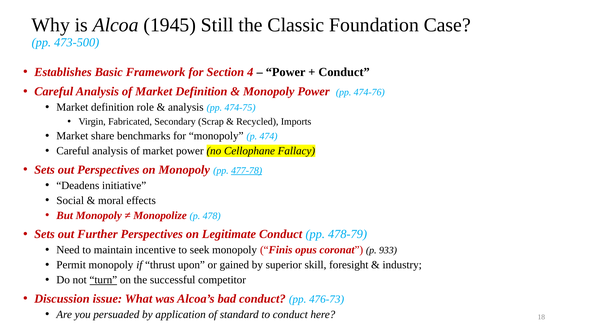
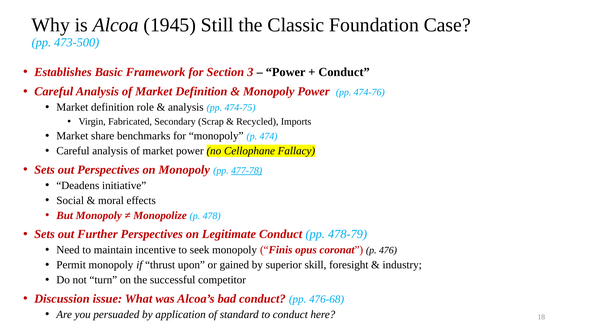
4: 4 -> 3 (250, 72)
933: 933 -> 476 (388, 250)
turn underline: present -> none (103, 280)
476-73: 476-73 -> 476-68 (327, 299)
